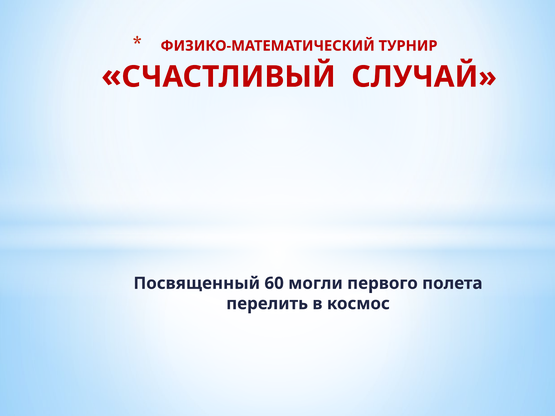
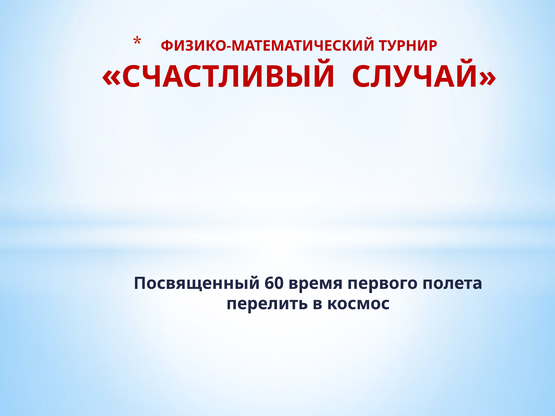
могли: могли -> время (316, 283)
